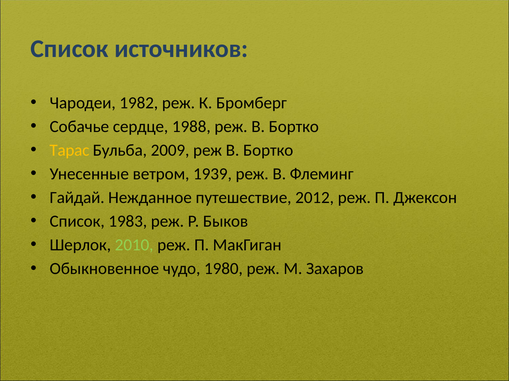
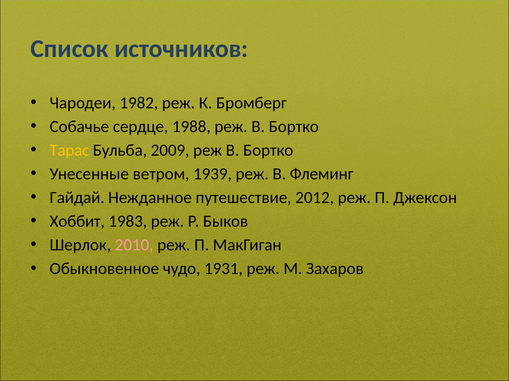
Список: Список -> Хоббит (77, 222)
2010 colour: light green -> pink (134, 245)
1980: 1980 -> 1931 (223, 269)
